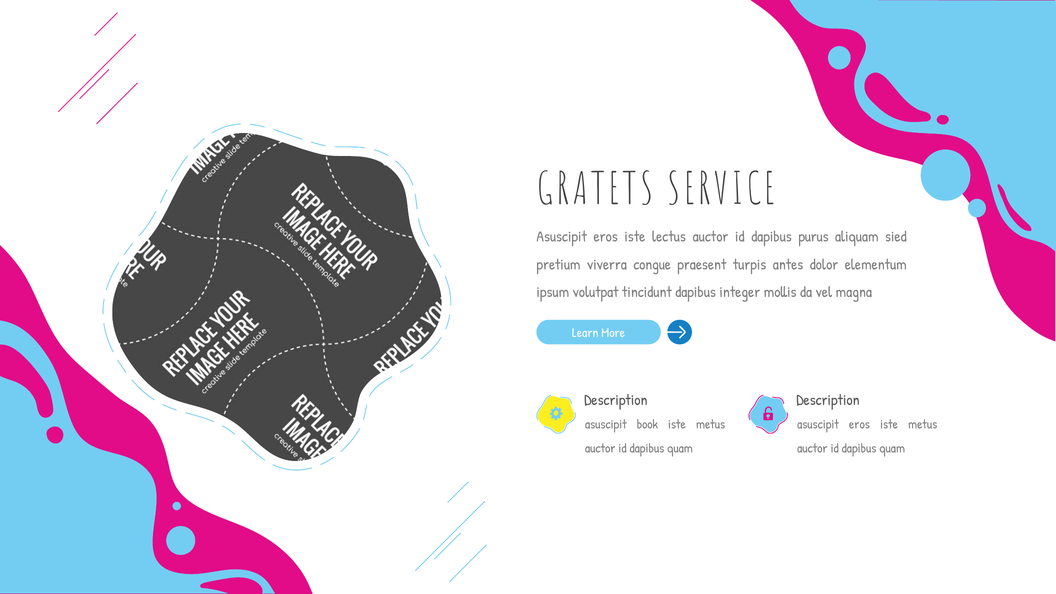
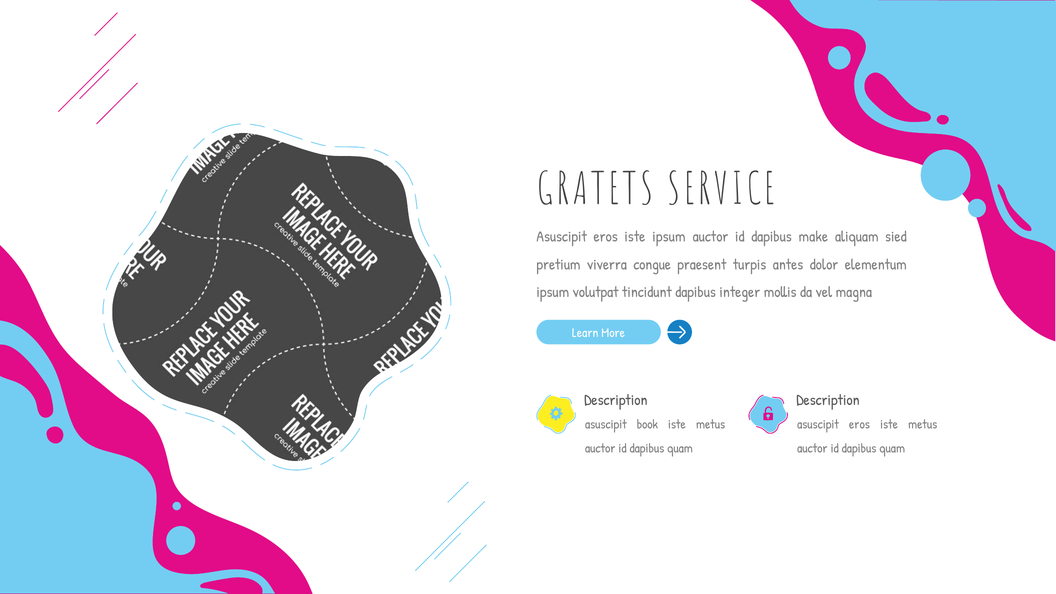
iste lectus: lectus -> ipsum (669, 237)
purus: purus -> make (813, 237)
